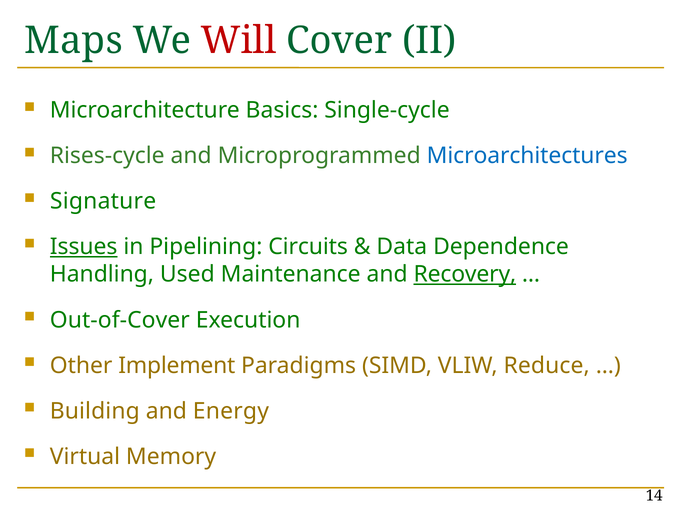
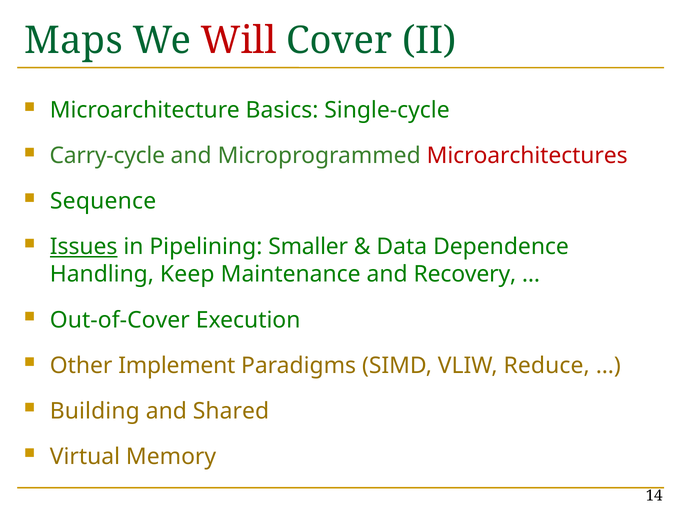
Rises-cycle: Rises-cycle -> Carry-cycle (107, 156)
Microarchitectures colour: blue -> red (527, 156)
Signature: Signature -> Sequence (103, 201)
Circuits: Circuits -> Smaller (308, 247)
Used: Used -> Keep (187, 274)
Recovery underline: present -> none (465, 274)
Energy: Energy -> Shared (231, 410)
